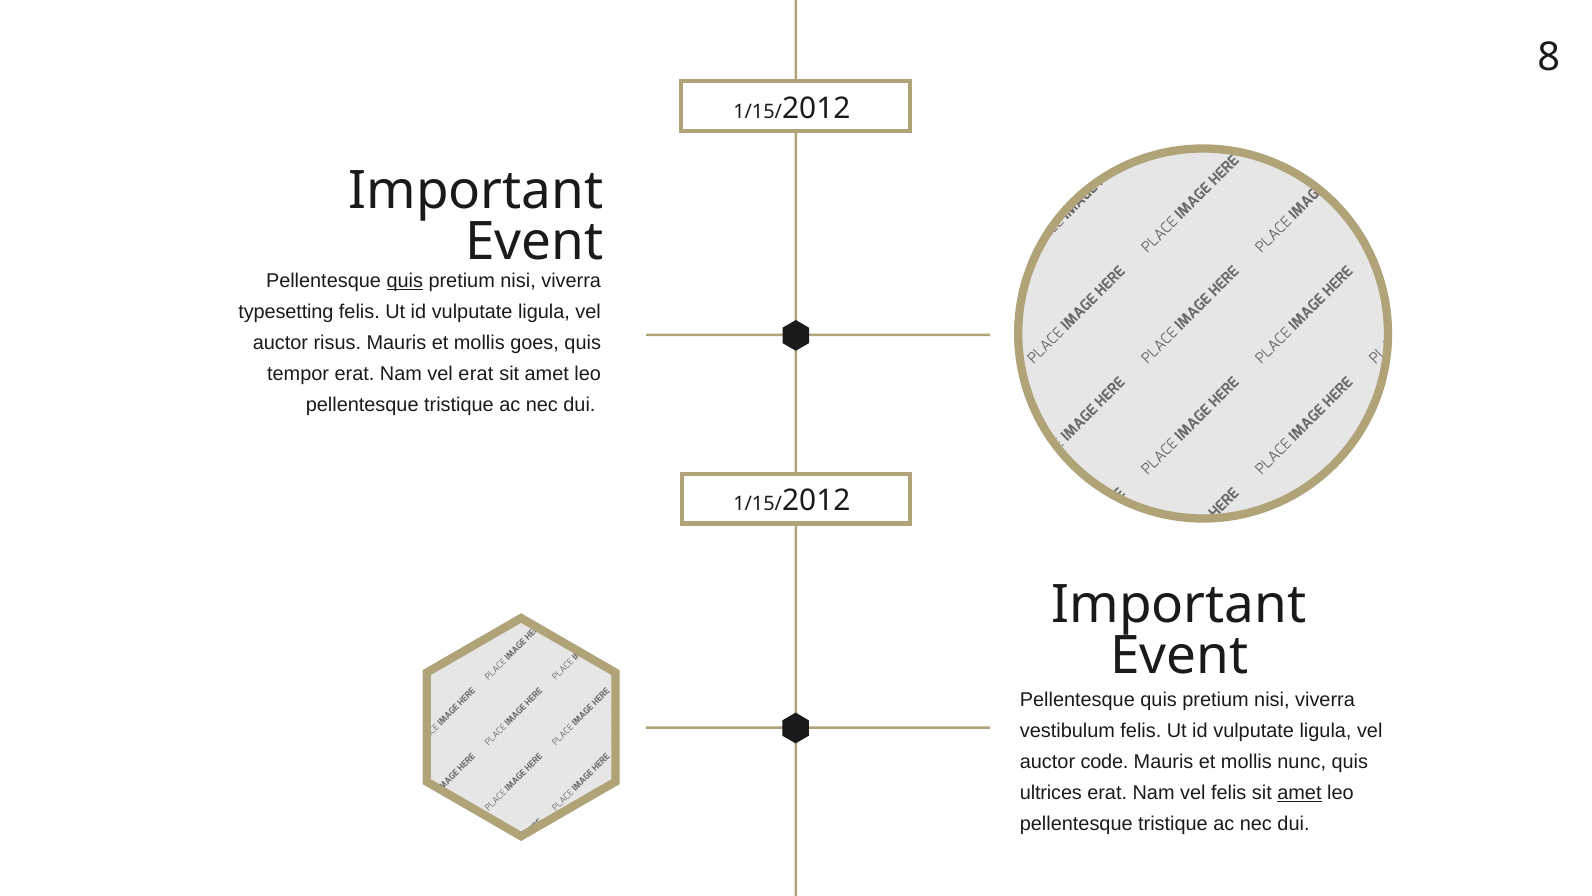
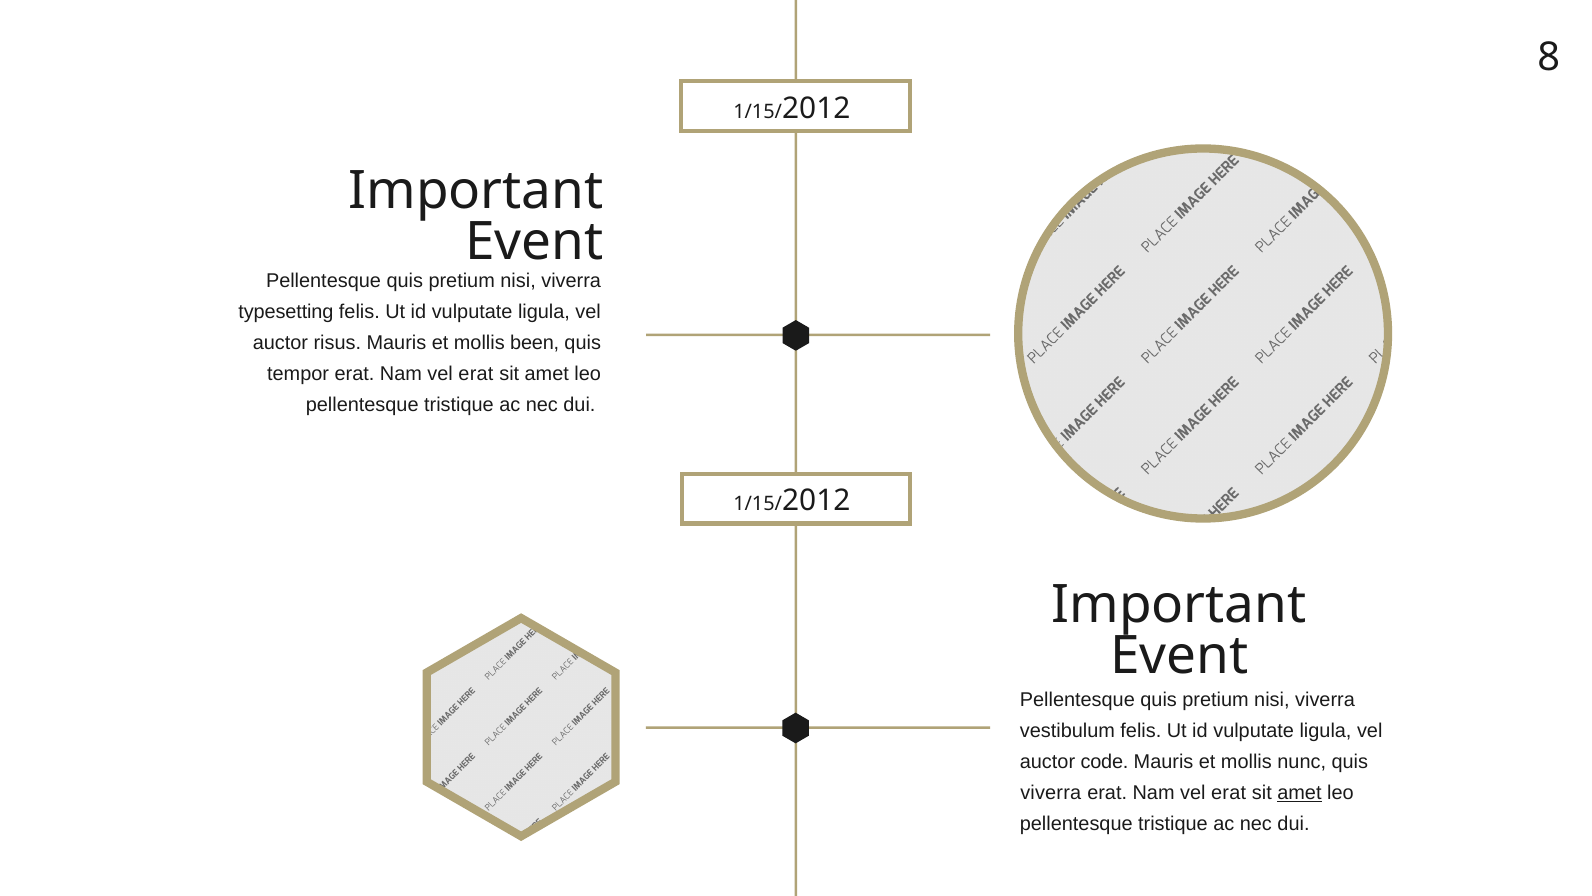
quis underline: present -> none (405, 281)
goes: goes -> been (535, 343)
ultrices: ultrices -> viverra (1051, 793)
felis: felis -> erat (1229, 793)
